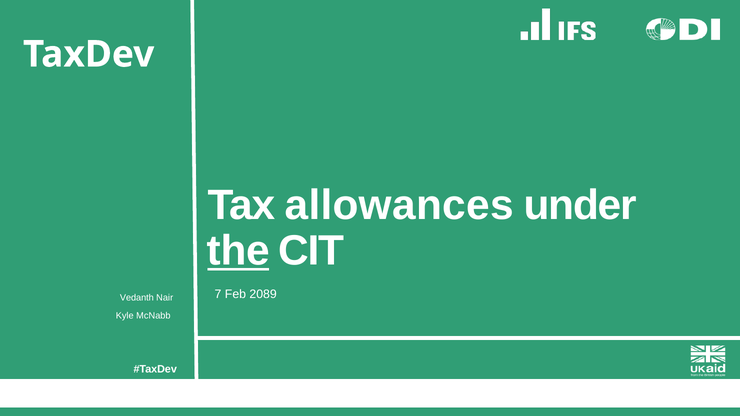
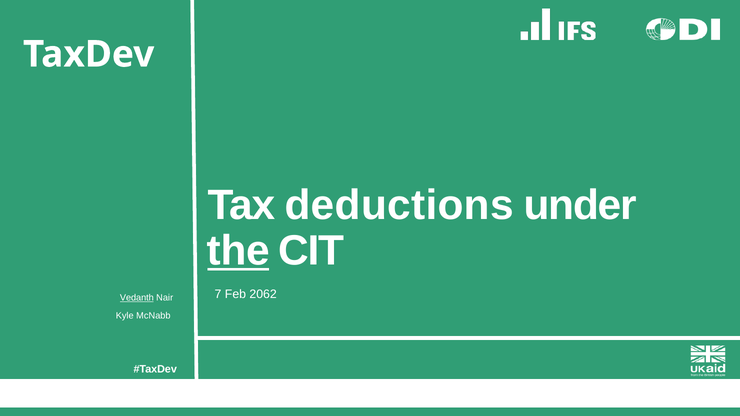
allowances: allowances -> deductions (399, 205)
2089: 2089 -> 2062 (263, 294)
Vedanth underline: none -> present (137, 298)
